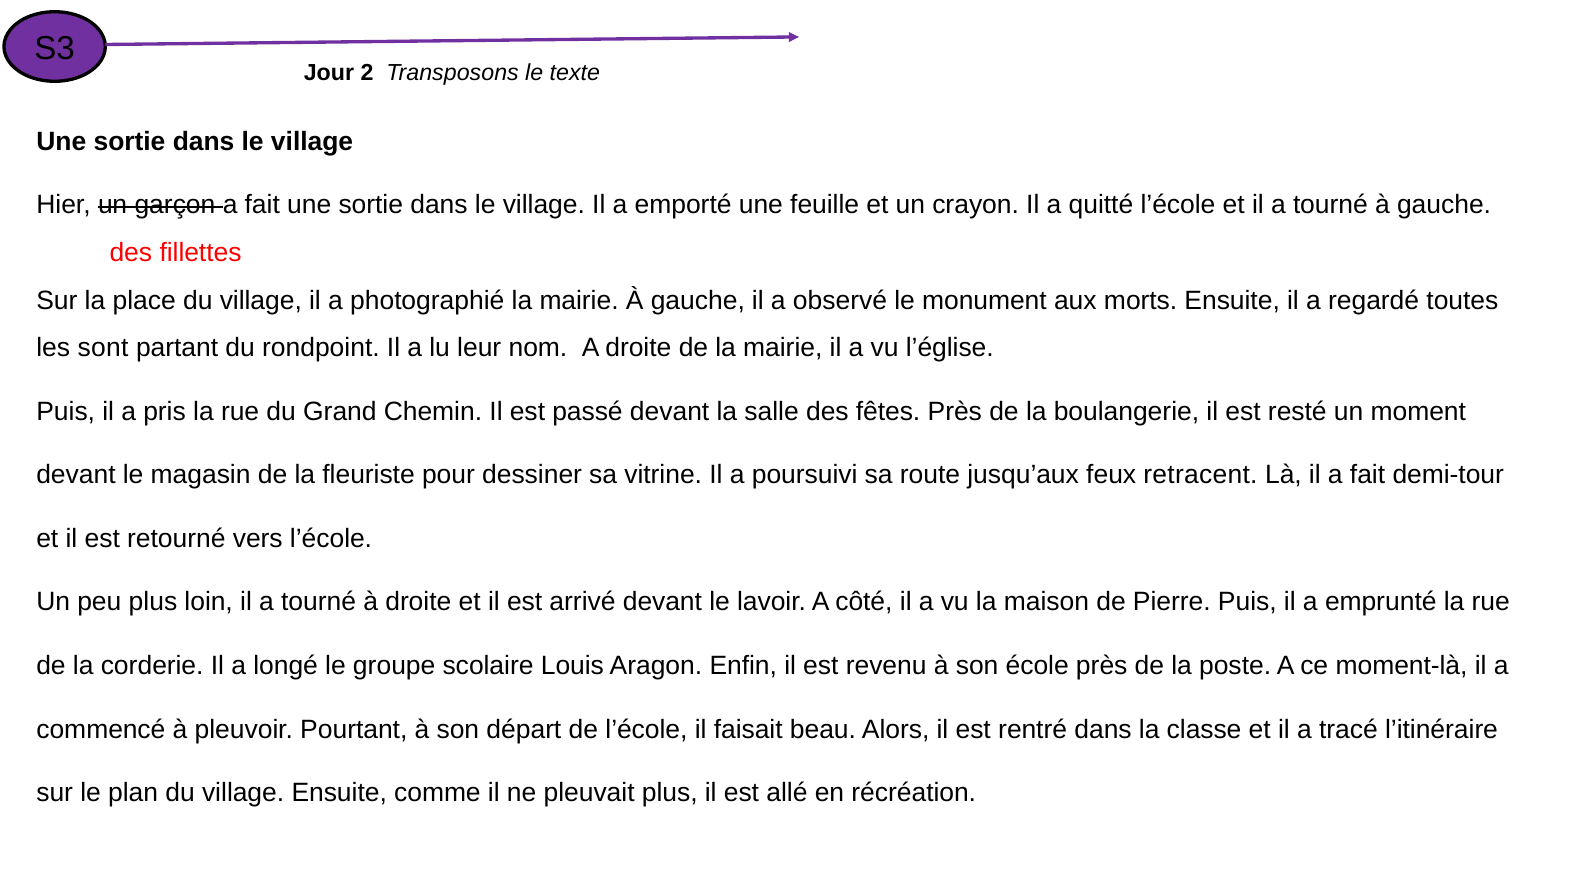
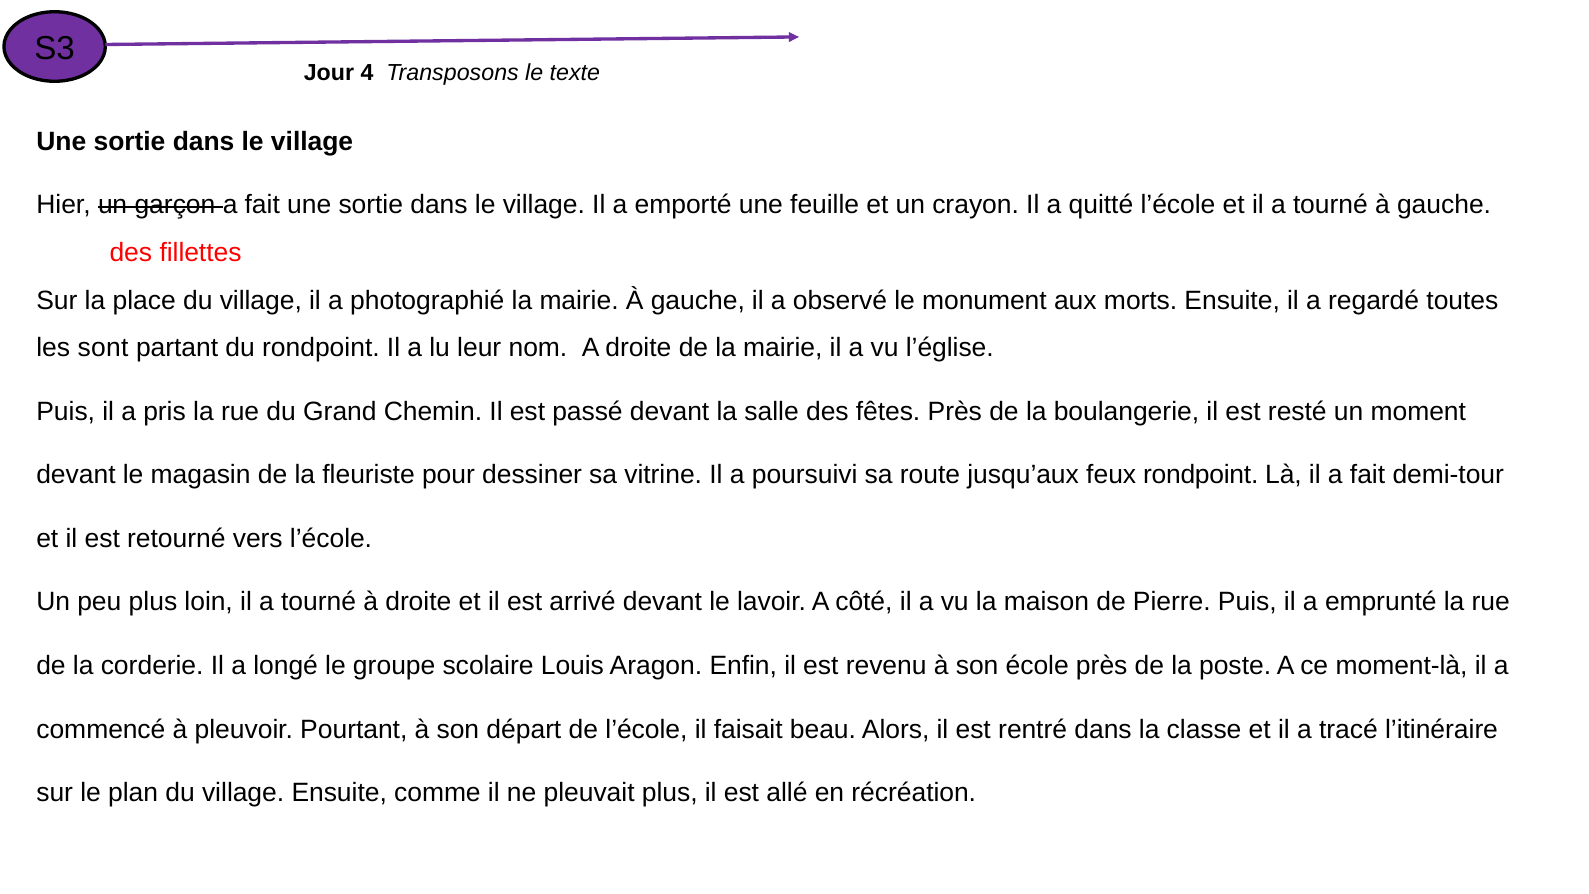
2: 2 -> 4 (367, 73)
feux retracent: retracent -> rondpoint (1201, 475)
